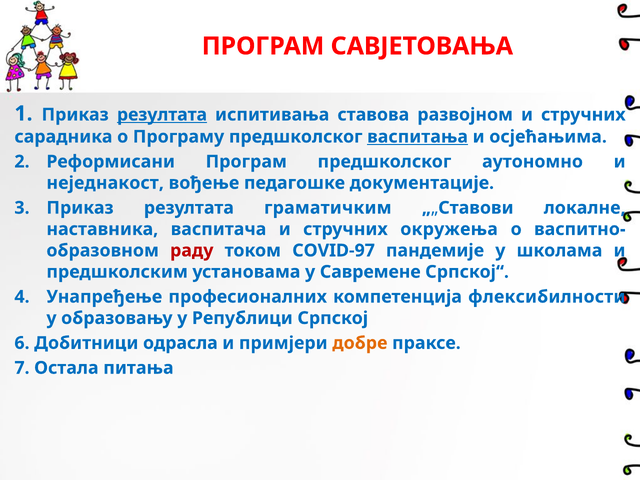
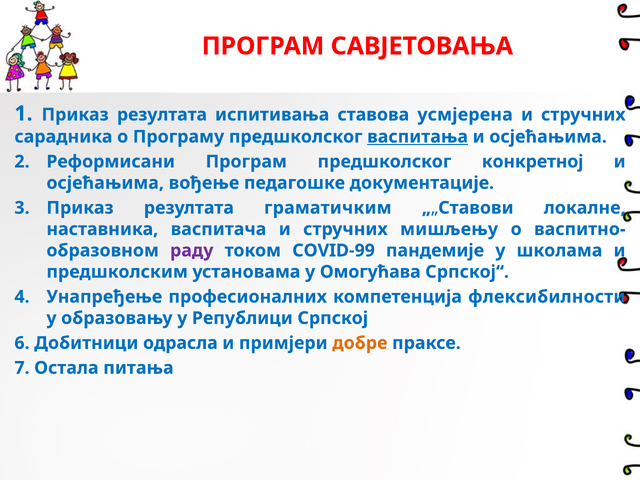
резултата underline: present -> none (162, 115)
развојном: развојном -> усмјерена (465, 115)
аутономно: аутономно -> конкретној (533, 162)
неједнакост: неједнакост -> осјећањима (105, 183)
окружења: окружења -> мишљењу (449, 229)
раду colour: red -> purple (192, 251)
COVID-97: COVID-97 -> COVID-99 (334, 251)
Савремене: Савремене -> Омогућава (370, 272)
